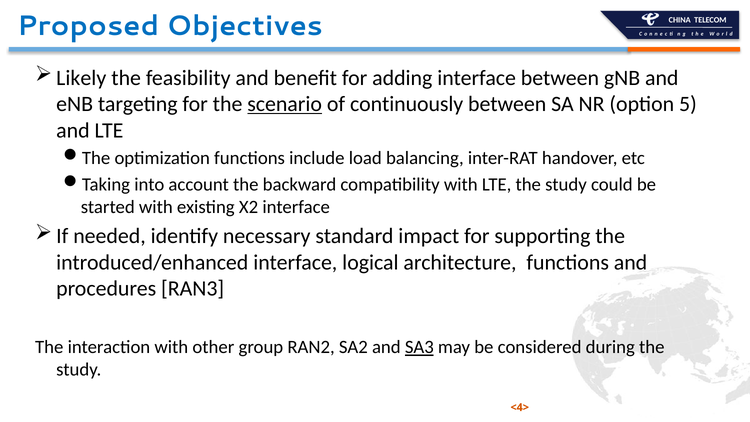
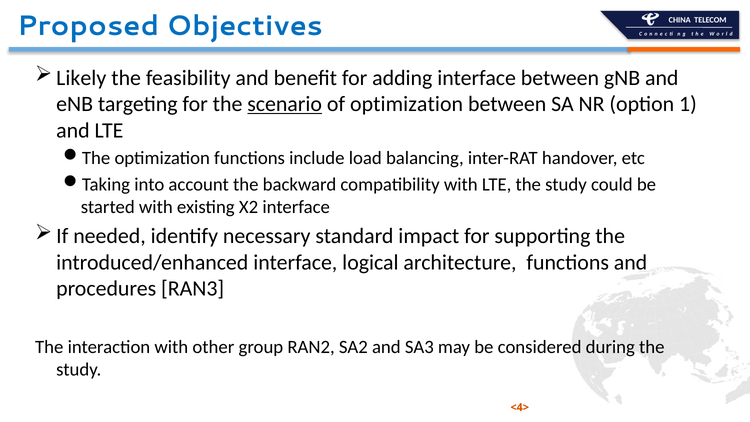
of continuously: continuously -> optimization (407, 104)
5: 5 -> 1 (688, 104)
SA3 underline: present -> none (419, 347)
